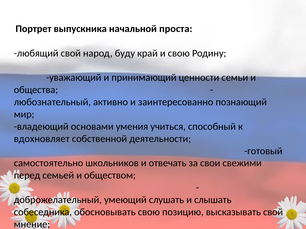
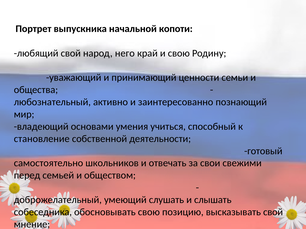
проста: проста -> копоти (176, 29)
буду: буду -> него (125, 53)
вдохновляет: вдохновляет -> становление (42, 139)
